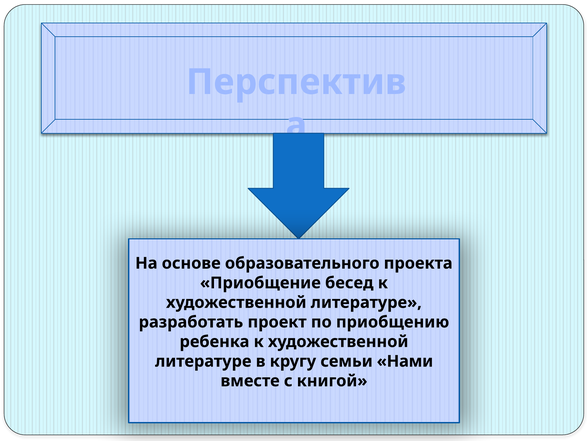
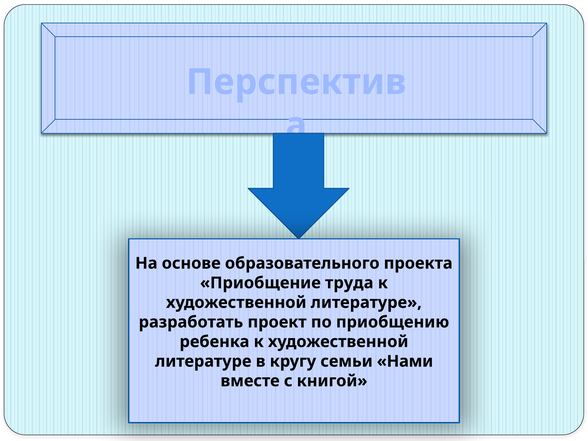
бесед: бесед -> труда (349, 283)
